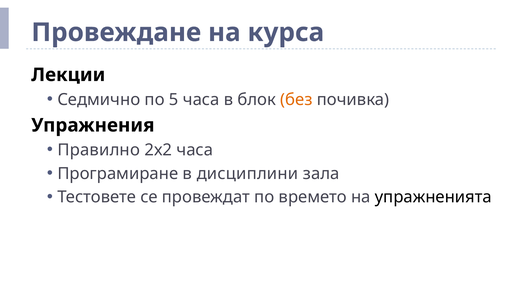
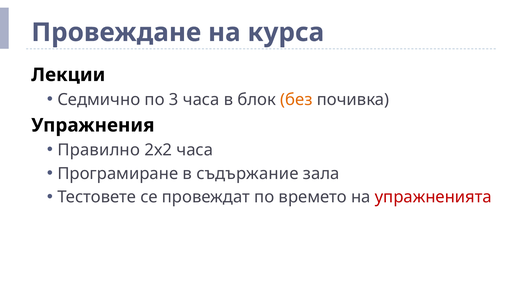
5: 5 -> 3 (174, 100)
дисциплини: дисциплини -> съдържание (247, 174)
упражненията colour: black -> red (433, 198)
